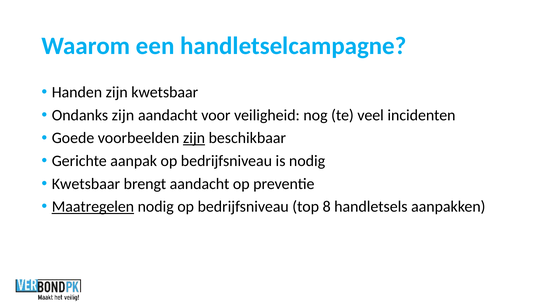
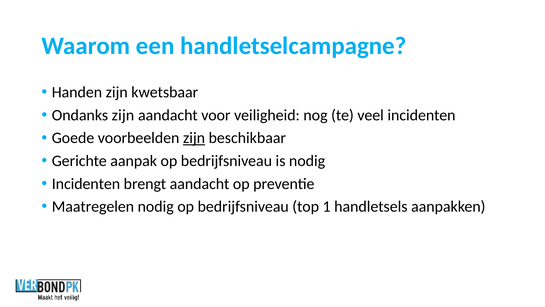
Kwetsbaar: Kwetsbaar -> Incidenten (86, 184)
Maatregelen underline: present -> none (93, 206)
8: 8 -> 1 (327, 206)
